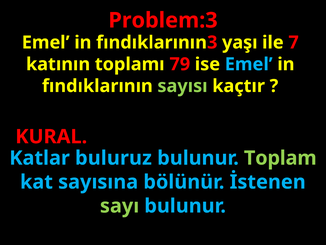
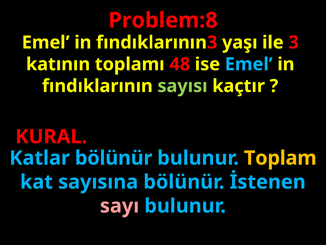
Problem:3: Problem:3 -> Problem:8 (163, 20)
7: 7 -> 3 (294, 42)
79: 79 -> 48 (180, 64)
Katlar buluruz: buluruz -> bölünür (114, 158)
Toplam colour: light green -> yellow (280, 158)
sayı colour: light green -> pink (120, 206)
